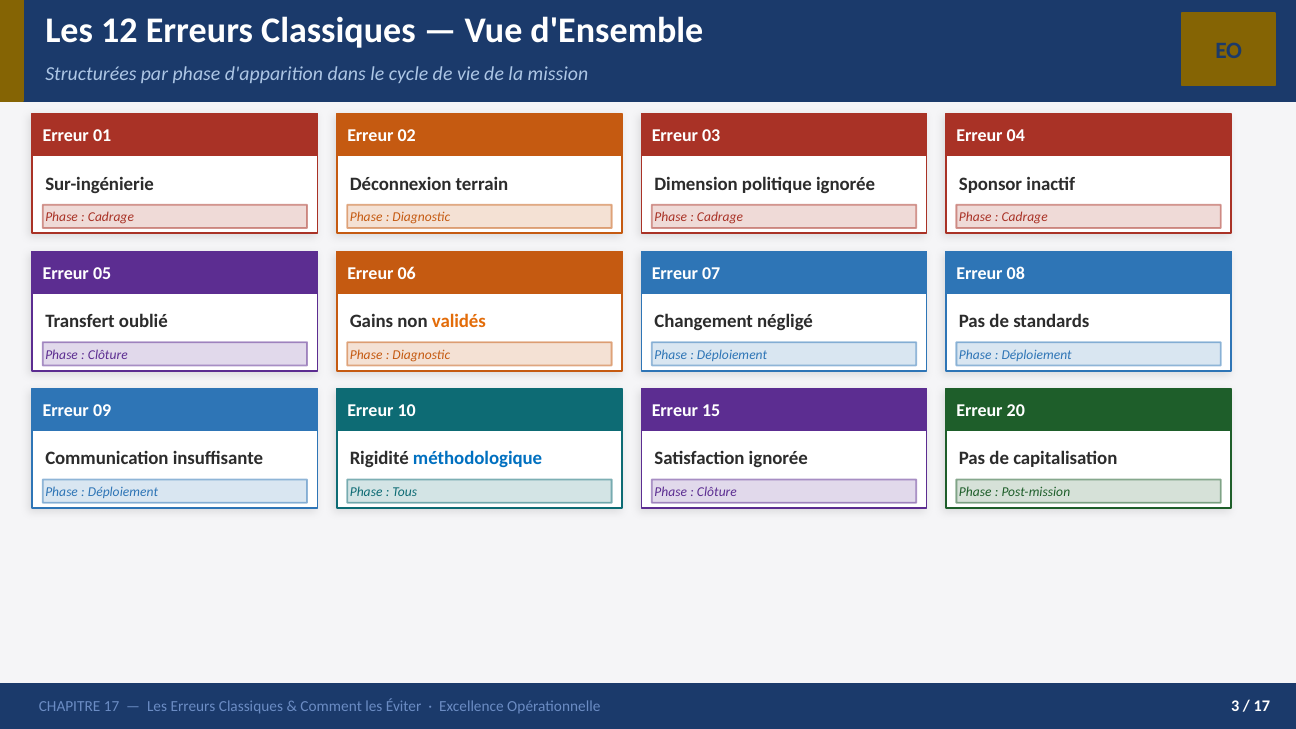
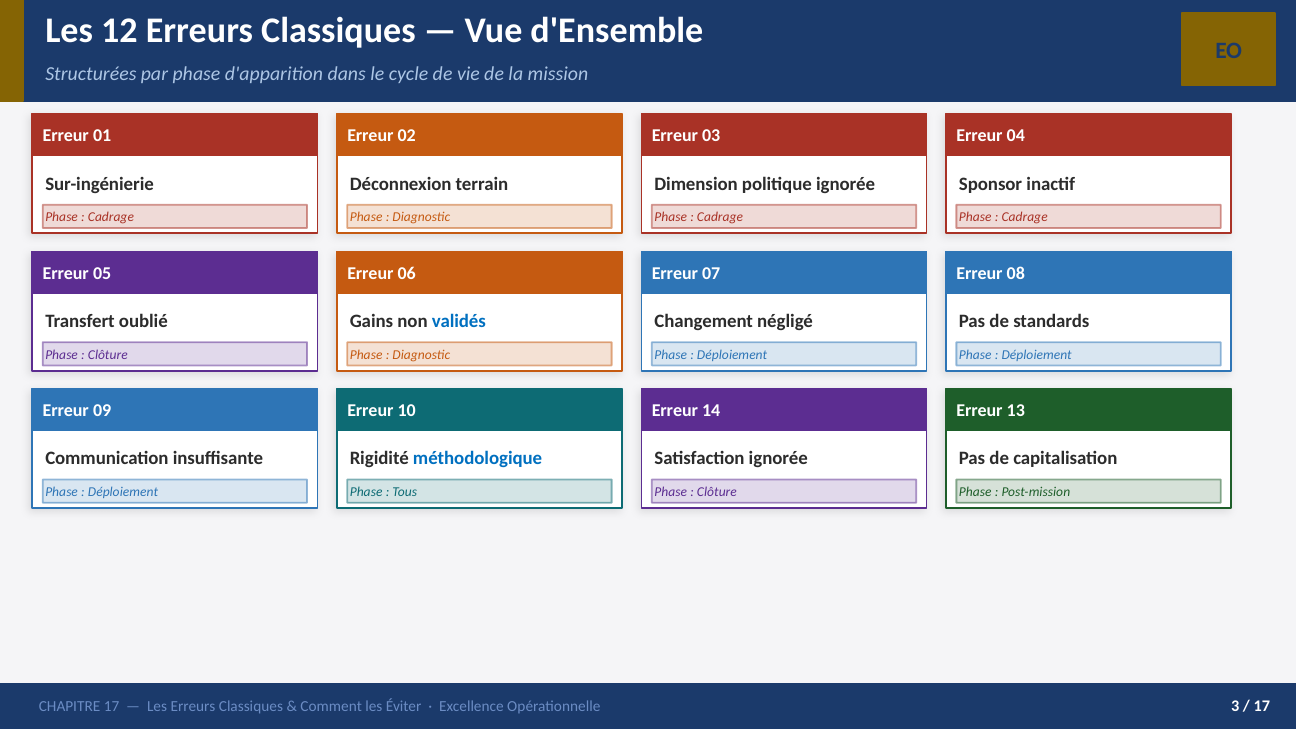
validés colour: orange -> blue (459, 321)
15: 15 -> 14 (711, 411)
20: 20 -> 13 (1016, 411)
